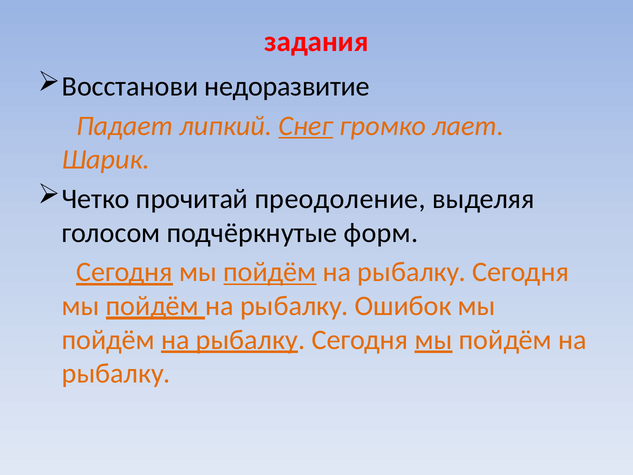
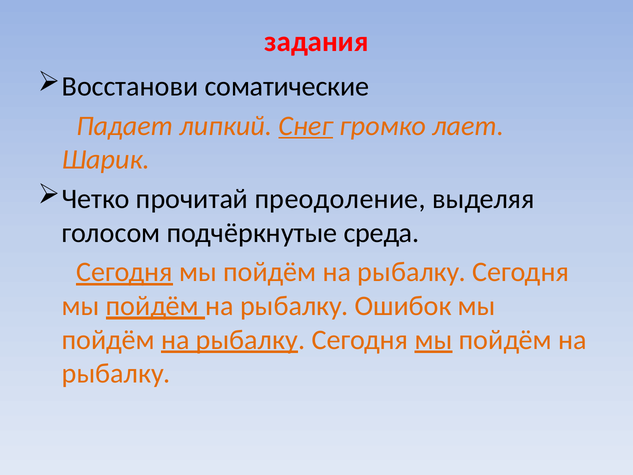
недоразвитие: недоразвитие -> соматические (287, 86)
форм: форм -> среда (381, 233)
пойдём underline: present -> none (270, 272)
